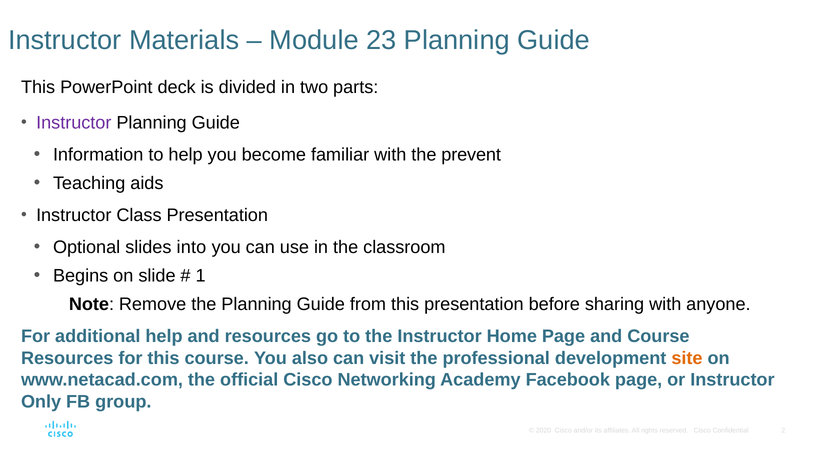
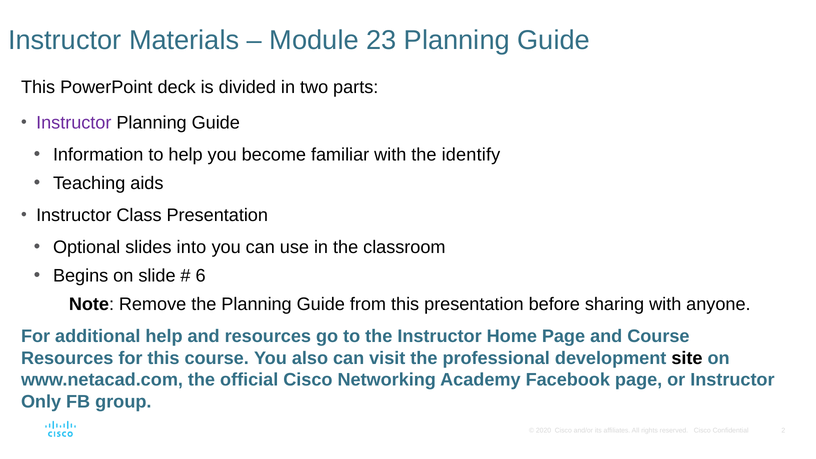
prevent: prevent -> identify (471, 155)
1: 1 -> 6 (201, 276)
site colour: orange -> black (687, 358)
